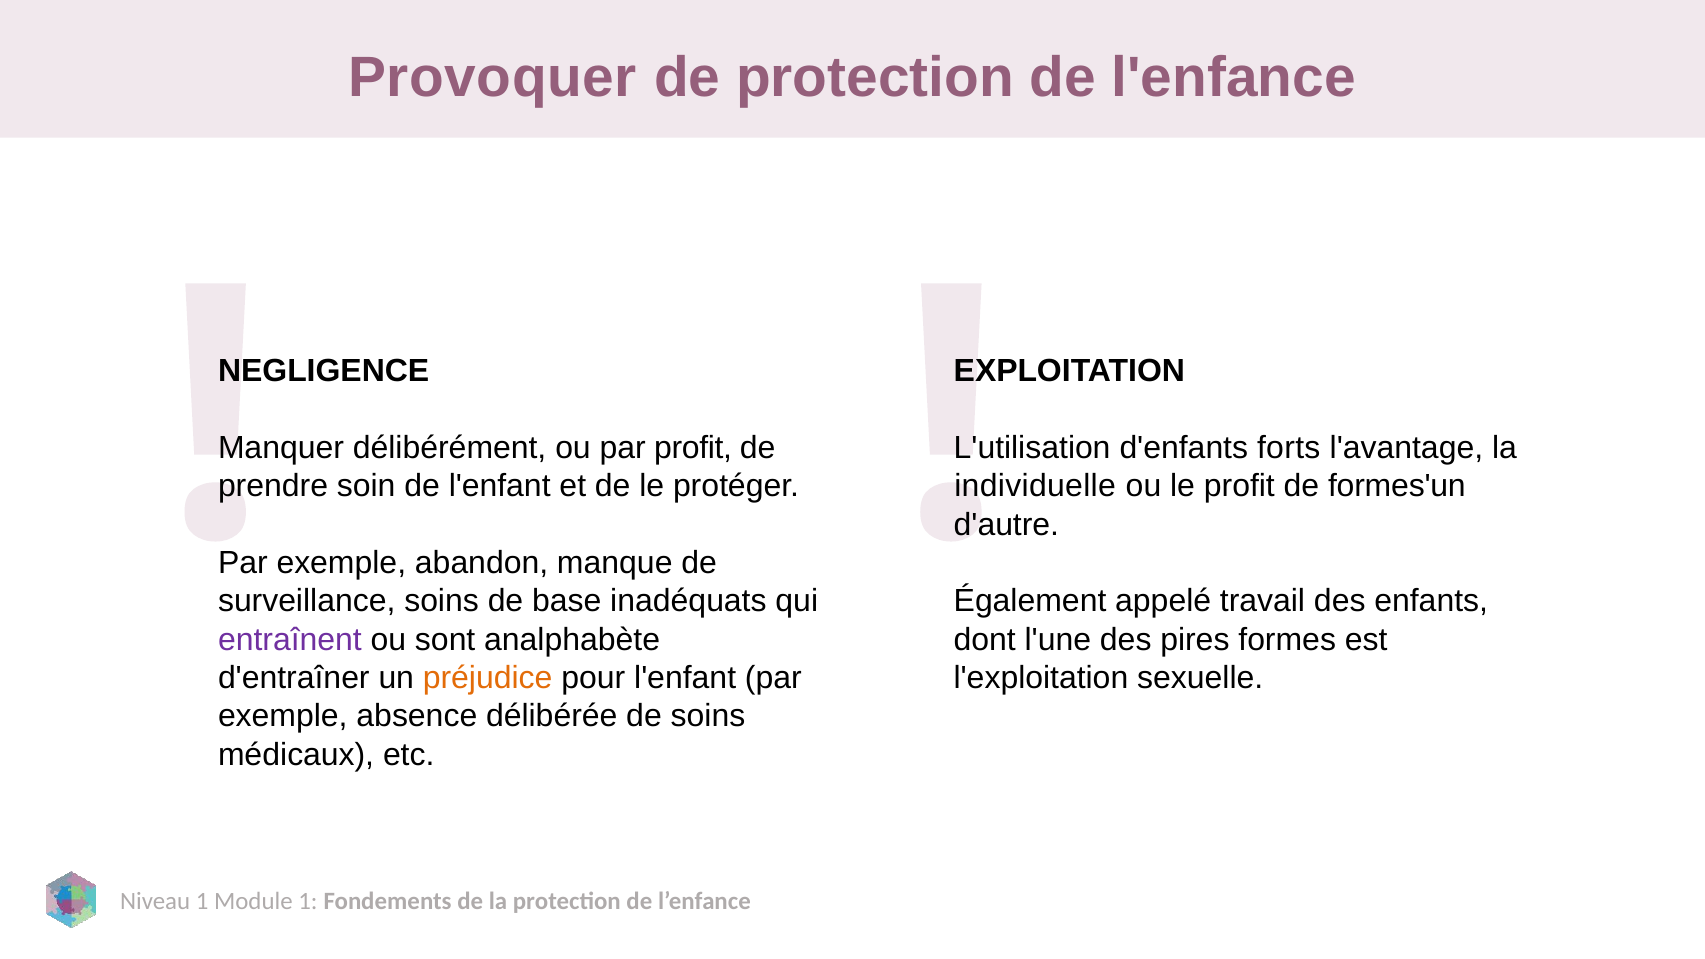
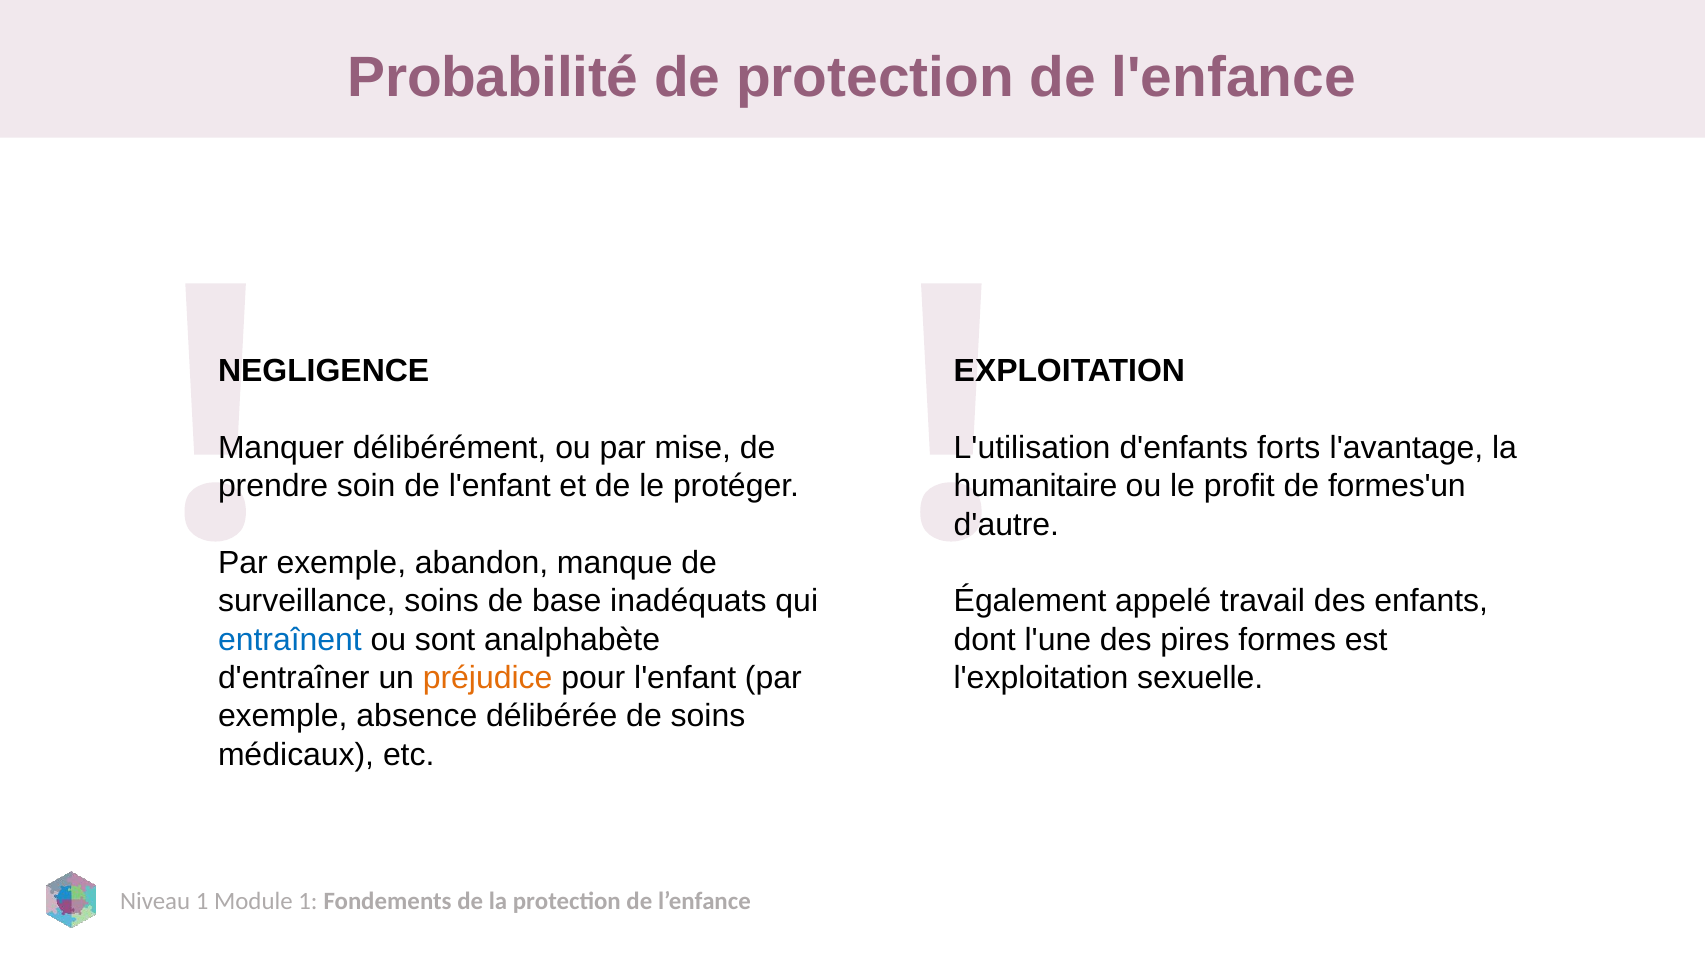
Provoquer: Provoquer -> Probabilité (493, 77)
par profit: profit -> mise (693, 448)
individuelle: individuelle -> humanitaire (1035, 486)
entraînent colour: purple -> blue (290, 640)
